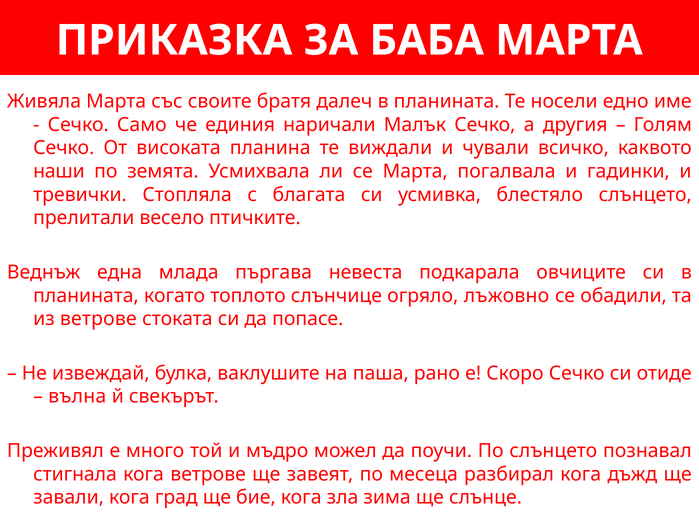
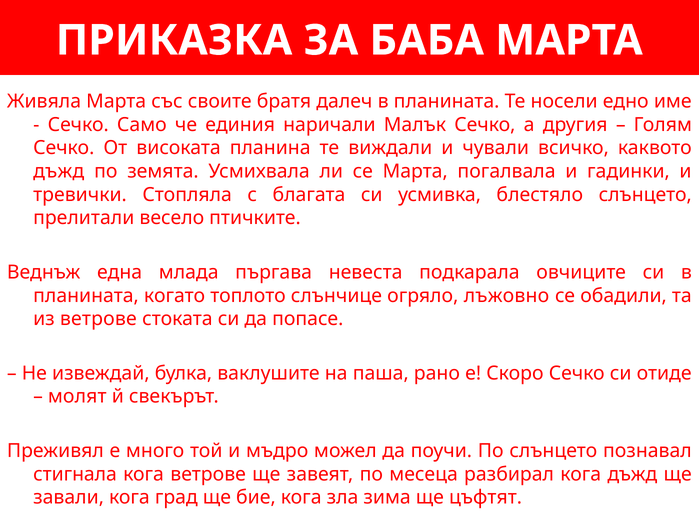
наши: наши -> дъжд (59, 171)
вълна: вълна -> молят (77, 397)
слънце: слънце -> цъфтят (486, 498)
